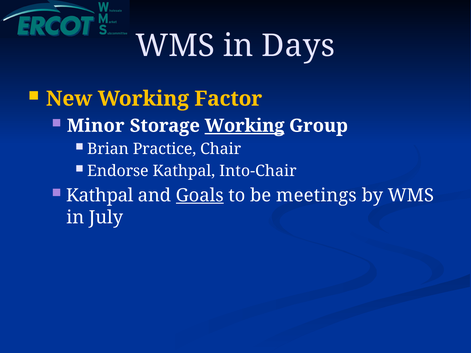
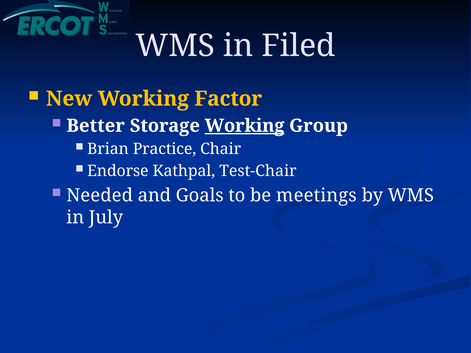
Days: Days -> Filed (298, 46)
Minor: Minor -> Better (96, 126)
Into-Chair: Into-Chair -> Test-Chair (258, 171)
Kathpal: Kathpal -> Needed (100, 195)
Goals underline: present -> none (200, 195)
